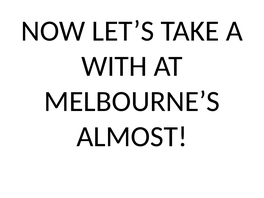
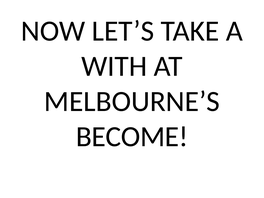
ALMOST: ALMOST -> BECOME (132, 137)
